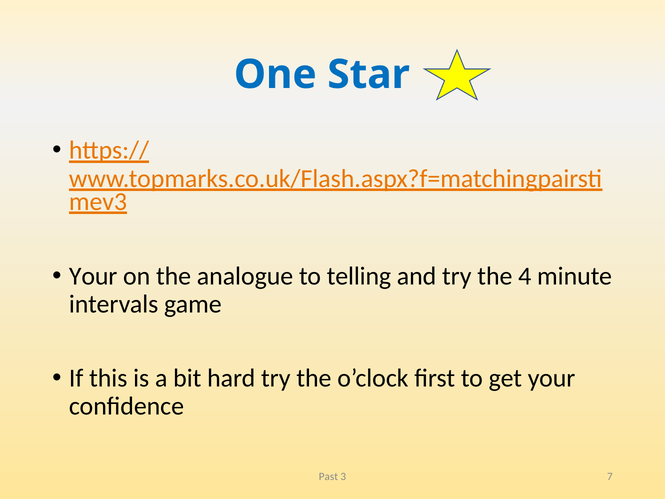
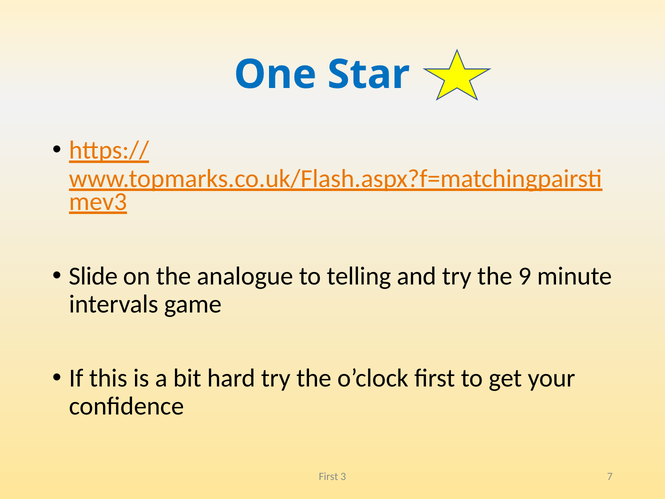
Your: Your -> Slide (93, 276)
4: 4 -> 9 (525, 276)
Past: Past -> First (328, 476)
